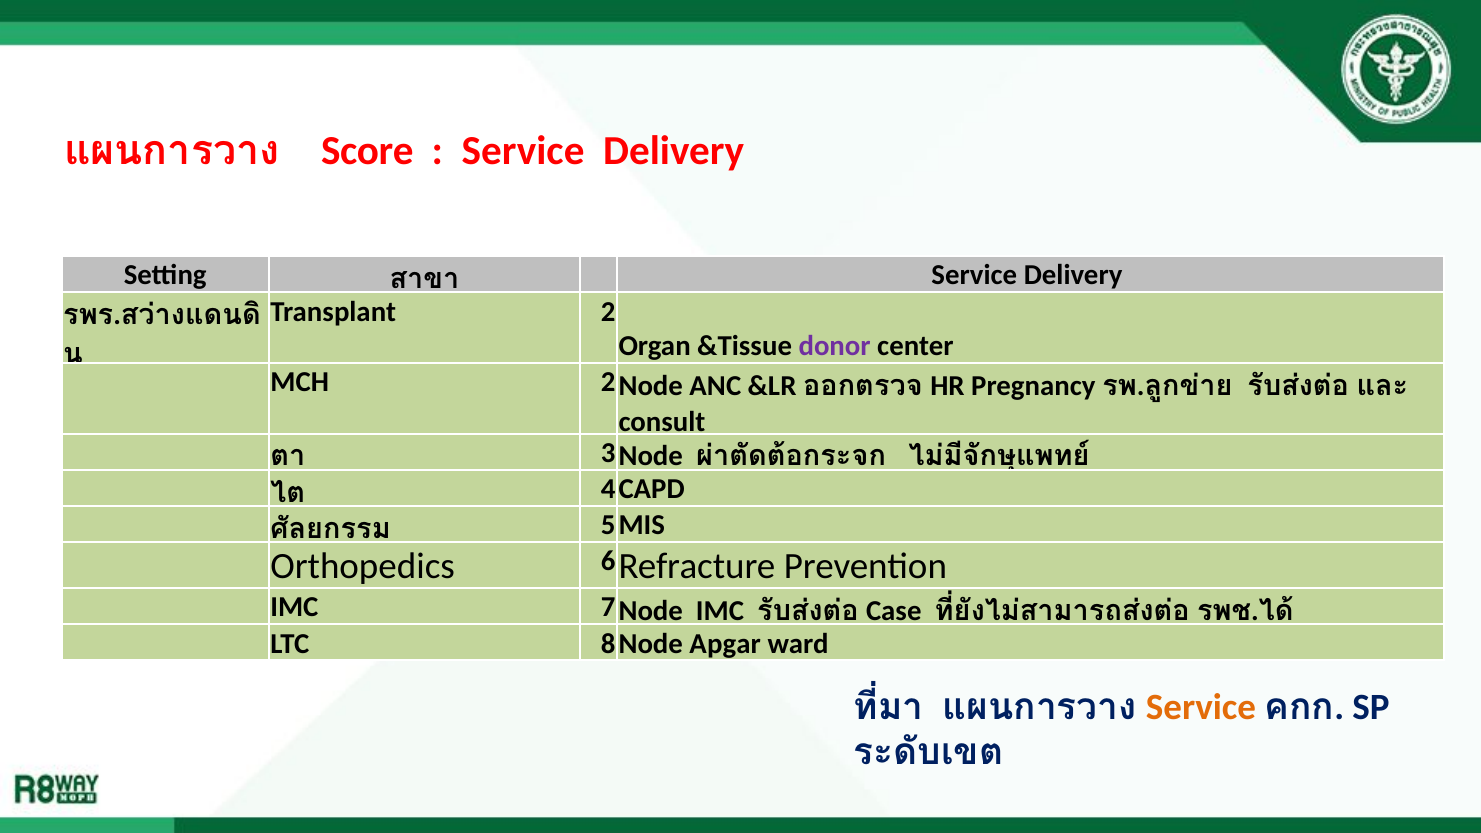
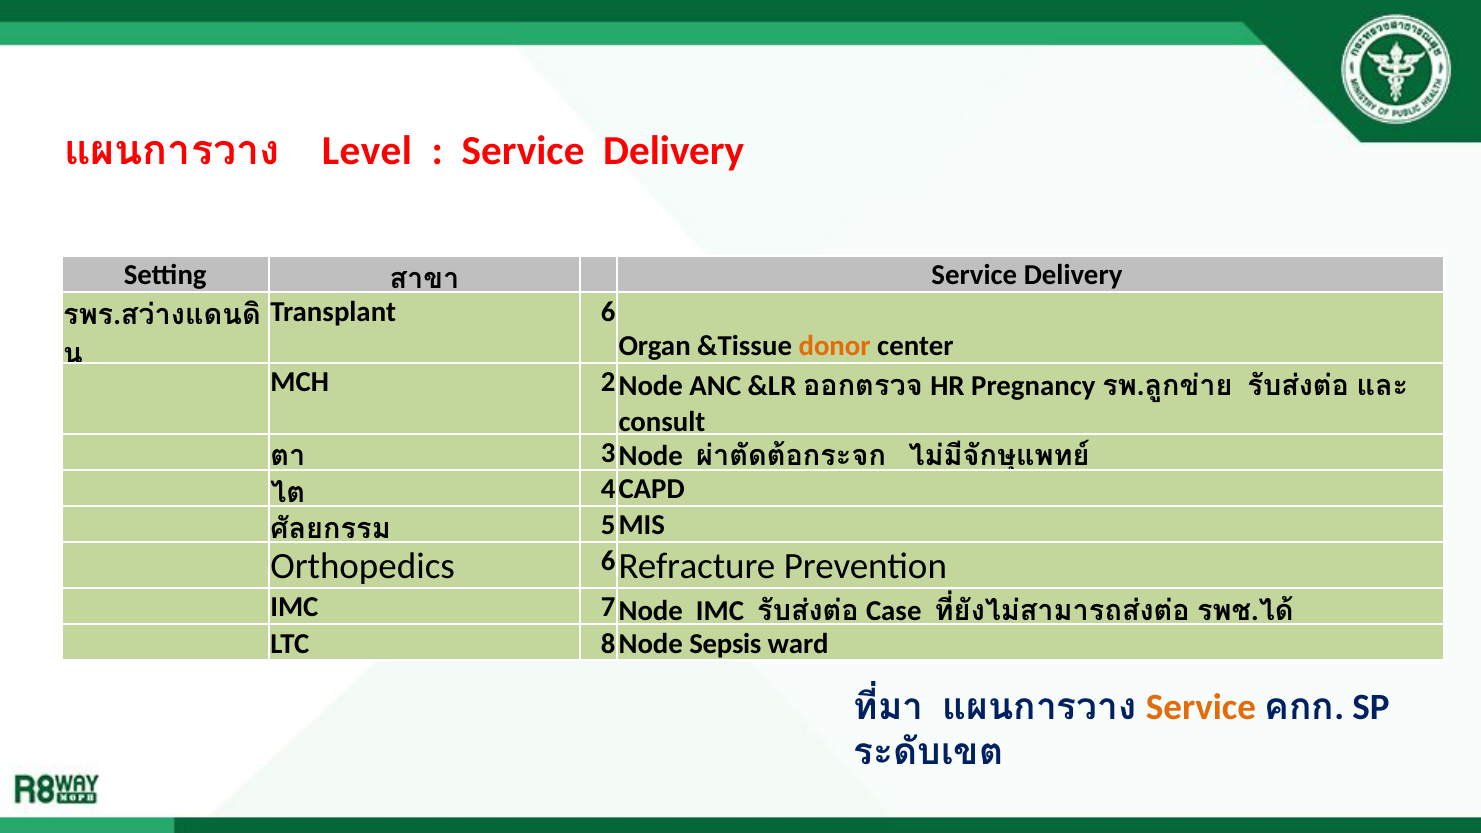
Score: Score -> Level (367, 151)
2: 2 -> 6 (608, 312)
donor colour: purple -> orange (835, 346)
Apgar: Apgar -> Sepsis (725, 644)
